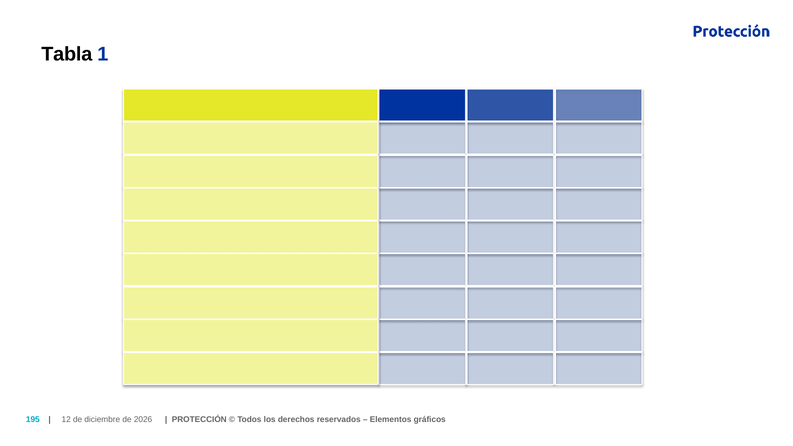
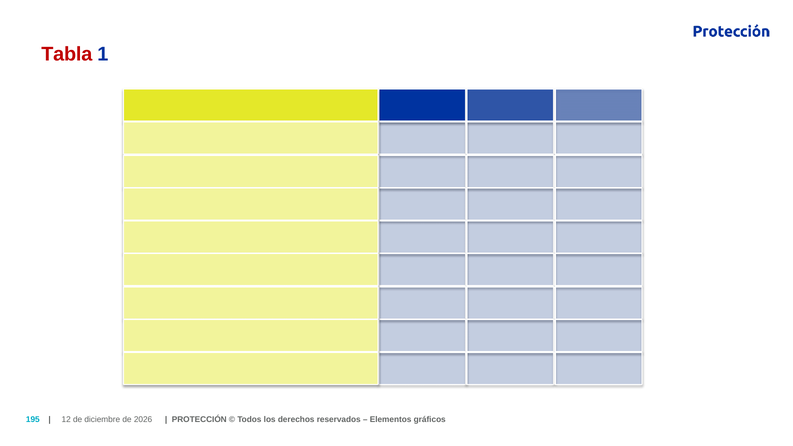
Tabla colour: black -> red (67, 54)
